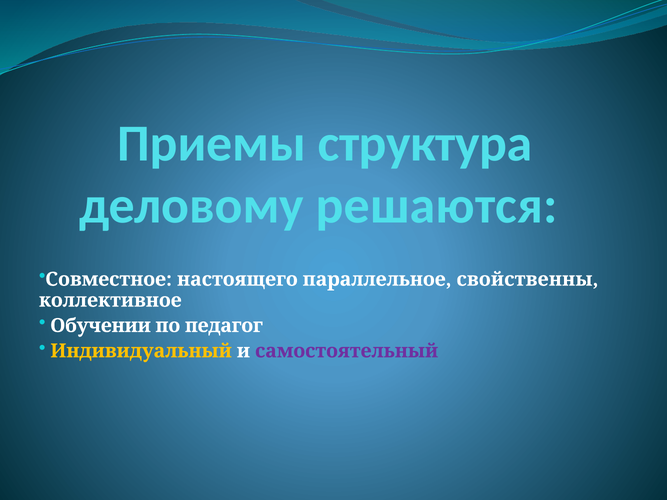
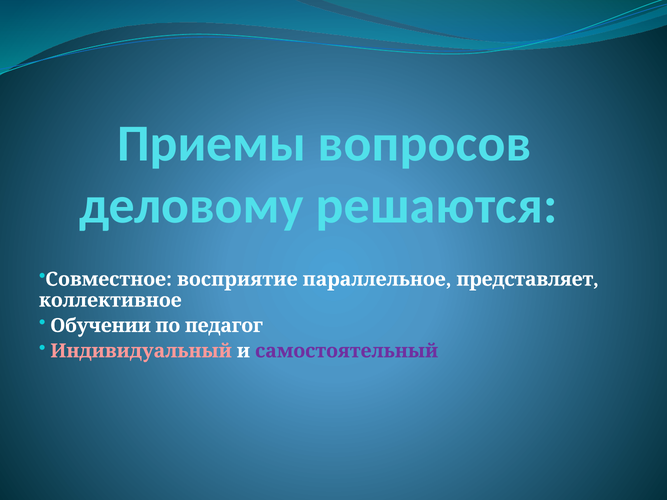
структура: структура -> вопросов (425, 144)
настоящего: настоящего -> восприятие (237, 279)
свойственны: свойственны -> представляет (528, 279)
Индивидуальный colour: yellow -> pink (141, 351)
